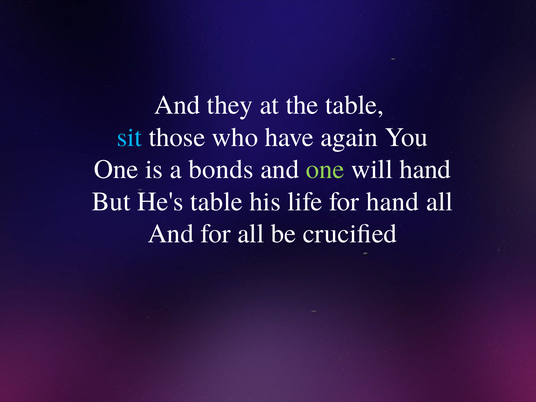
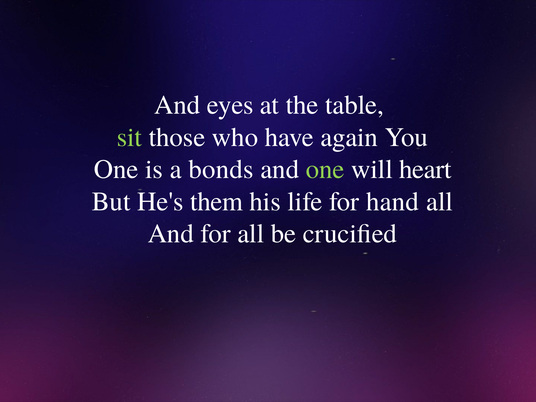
they: they -> eyes (230, 105)
sit colour: light blue -> light green (129, 137)
will hand: hand -> heart (425, 169)
He's table: table -> them (217, 202)
